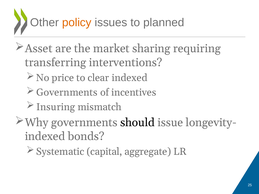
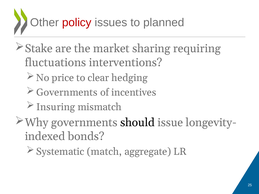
policy colour: orange -> red (77, 22)
Asset: Asset -> Stake (39, 49)
transferring: transferring -> fluctuations (55, 62)
clear indexed: indexed -> hedging (130, 78)
capital: capital -> match (104, 152)
